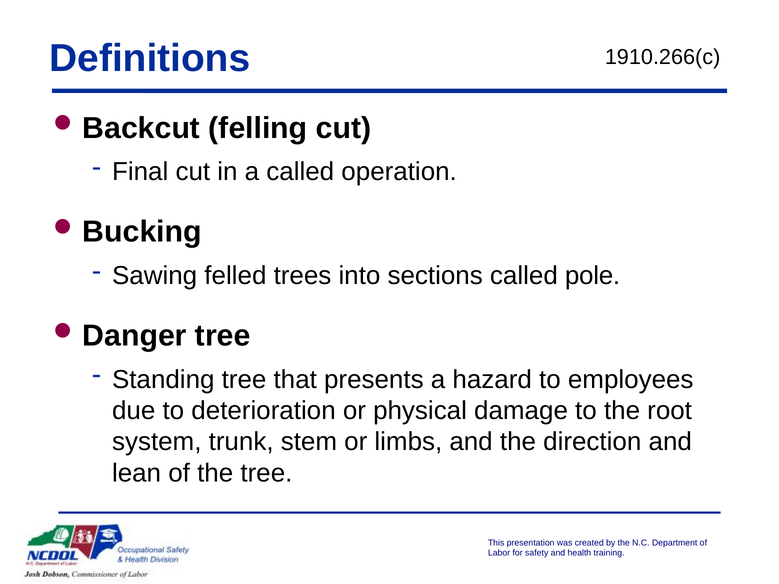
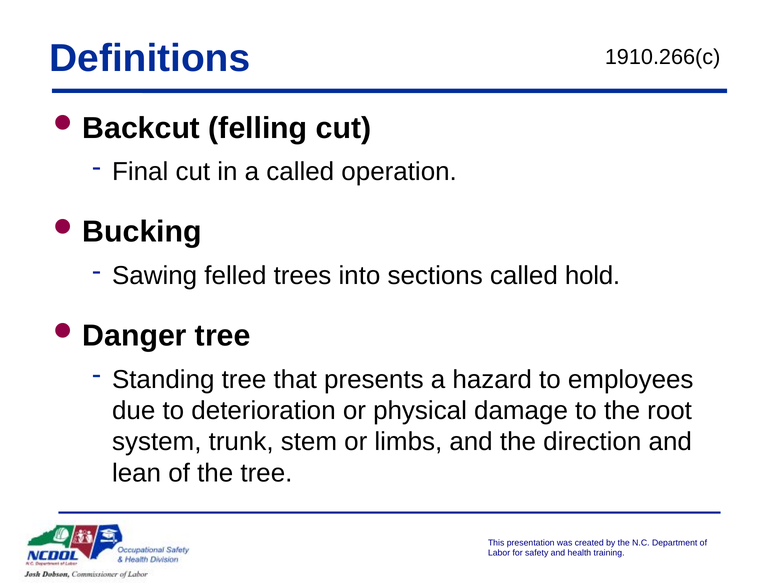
pole: pole -> hold (593, 276)
